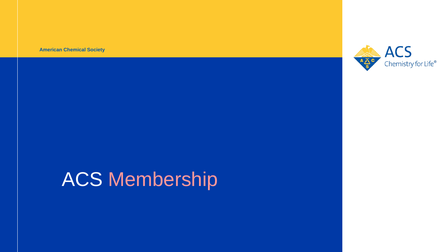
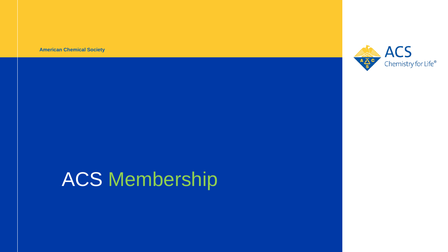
Membership colour: pink -> light green (163, 180)
